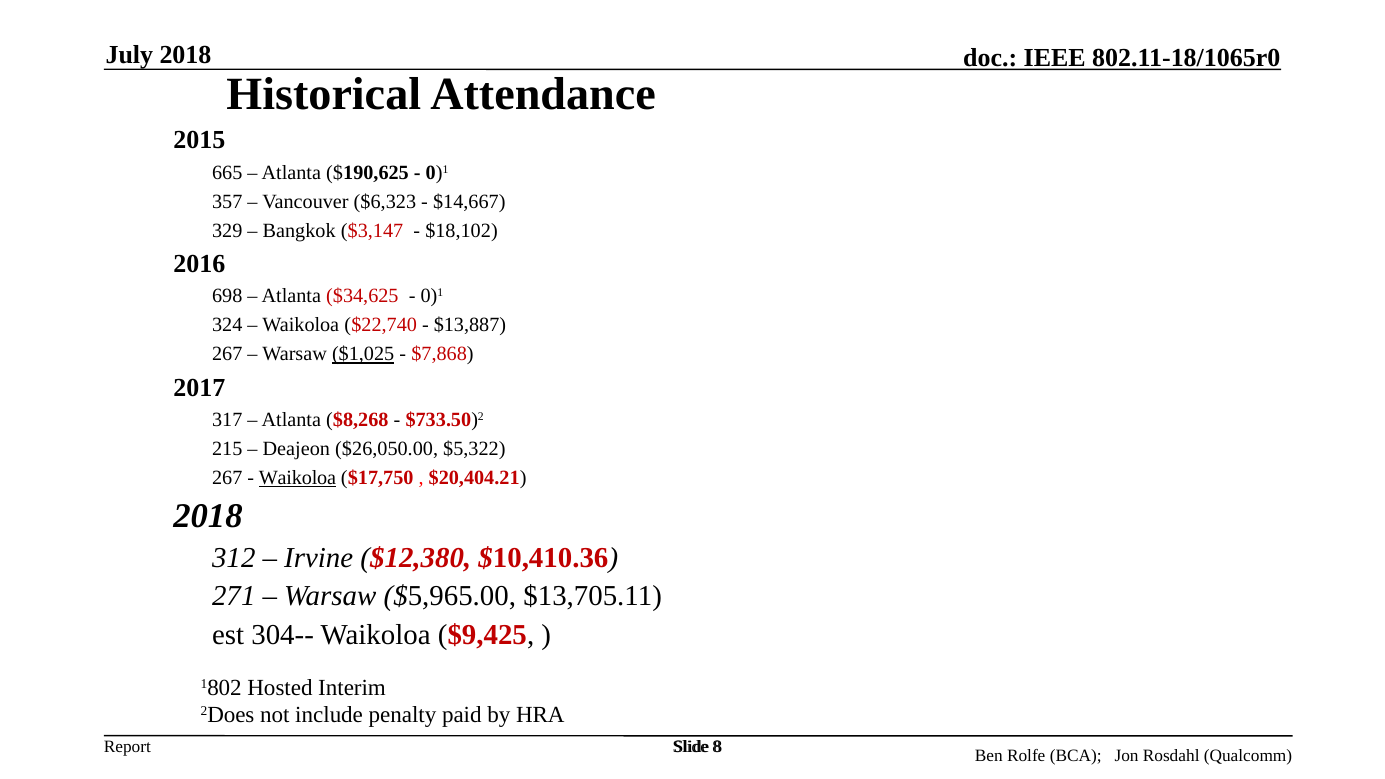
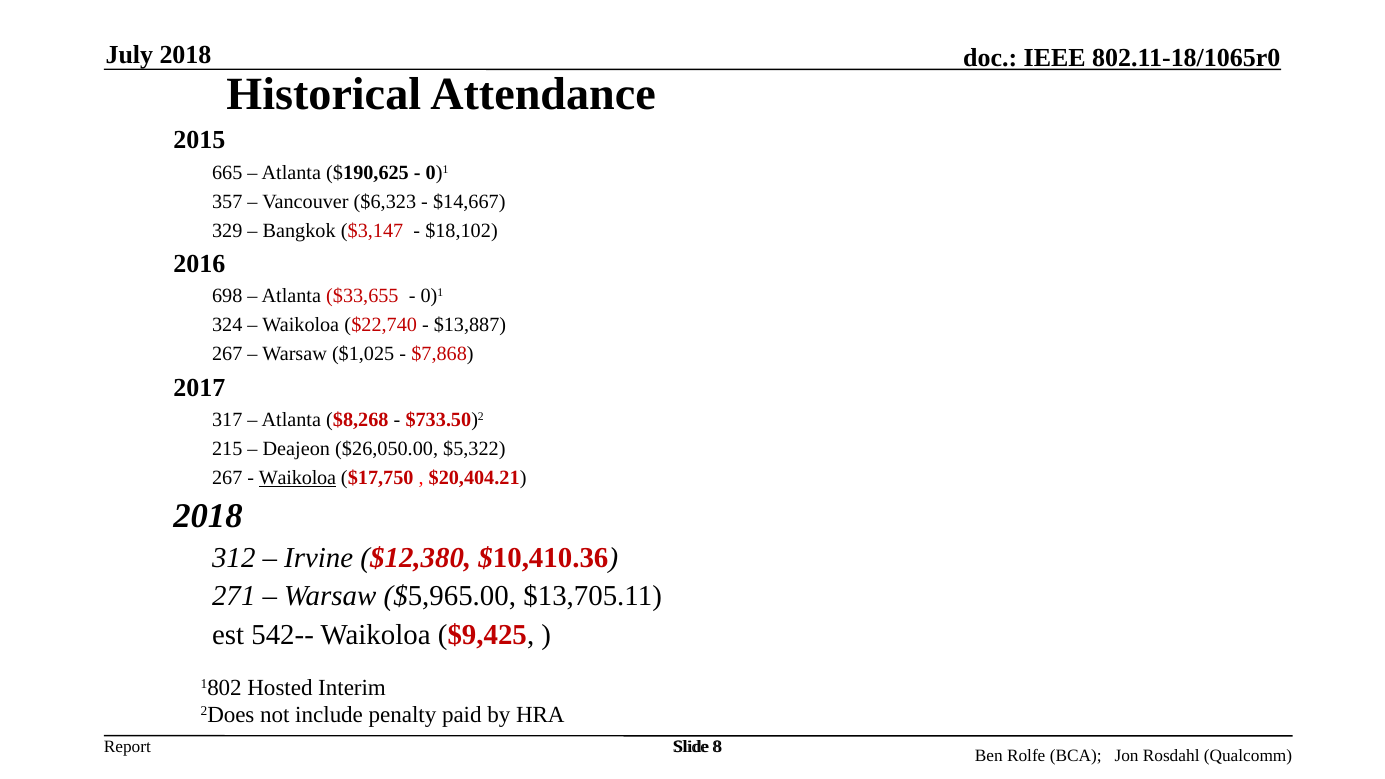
$34,625: $34,625 -> $33,655 (362, 296)
$1,025 underline: present -> none (363, 354)
304--: 304-- -> 542-- (283, 635)
